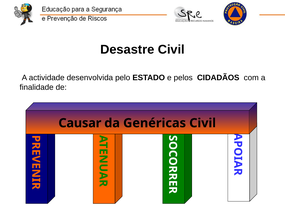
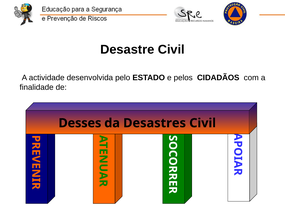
Causar: Causar -> Desses (80, 123)
Genéricas: Genéricas -> Desastres (155, 123)
